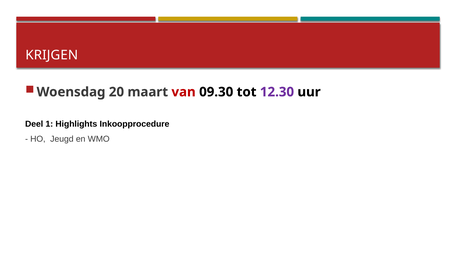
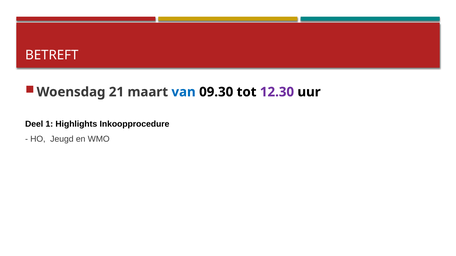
KRIJGEN: KRIJGEN -> BETREFT (52, 55)
20: 20 -> 21 (116, 92)
van colour: red -> blue (184, 92)
